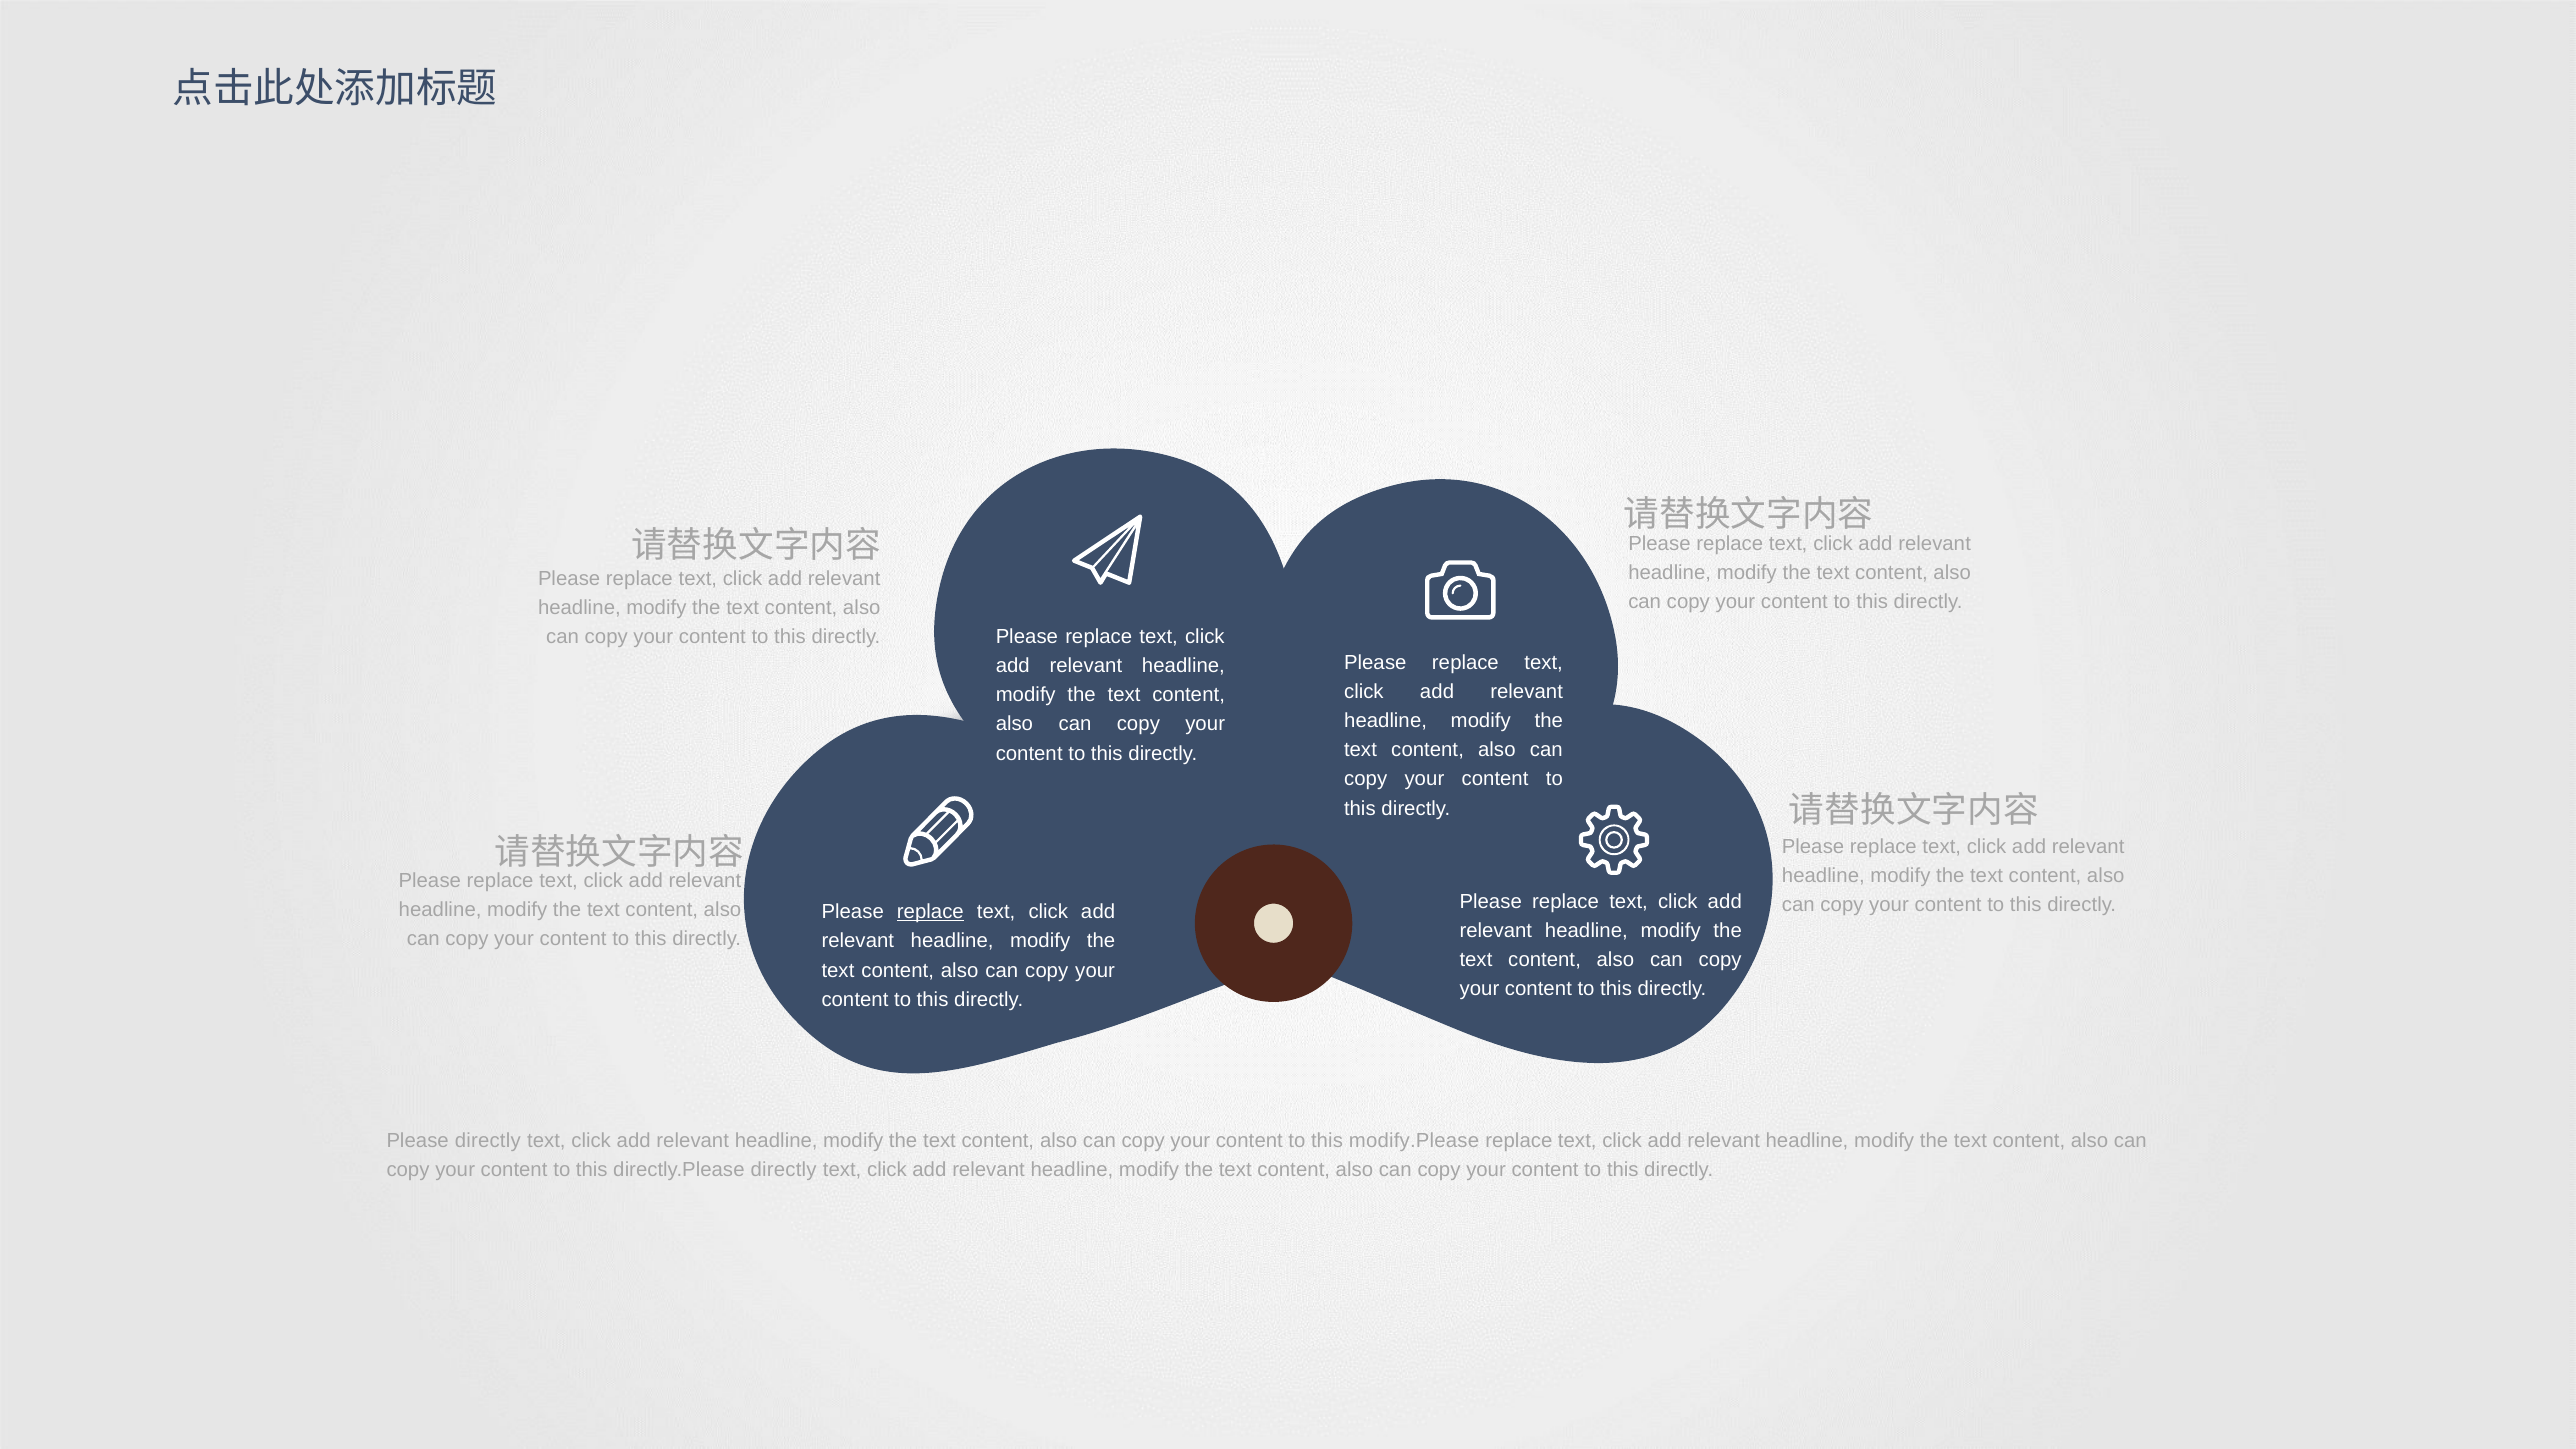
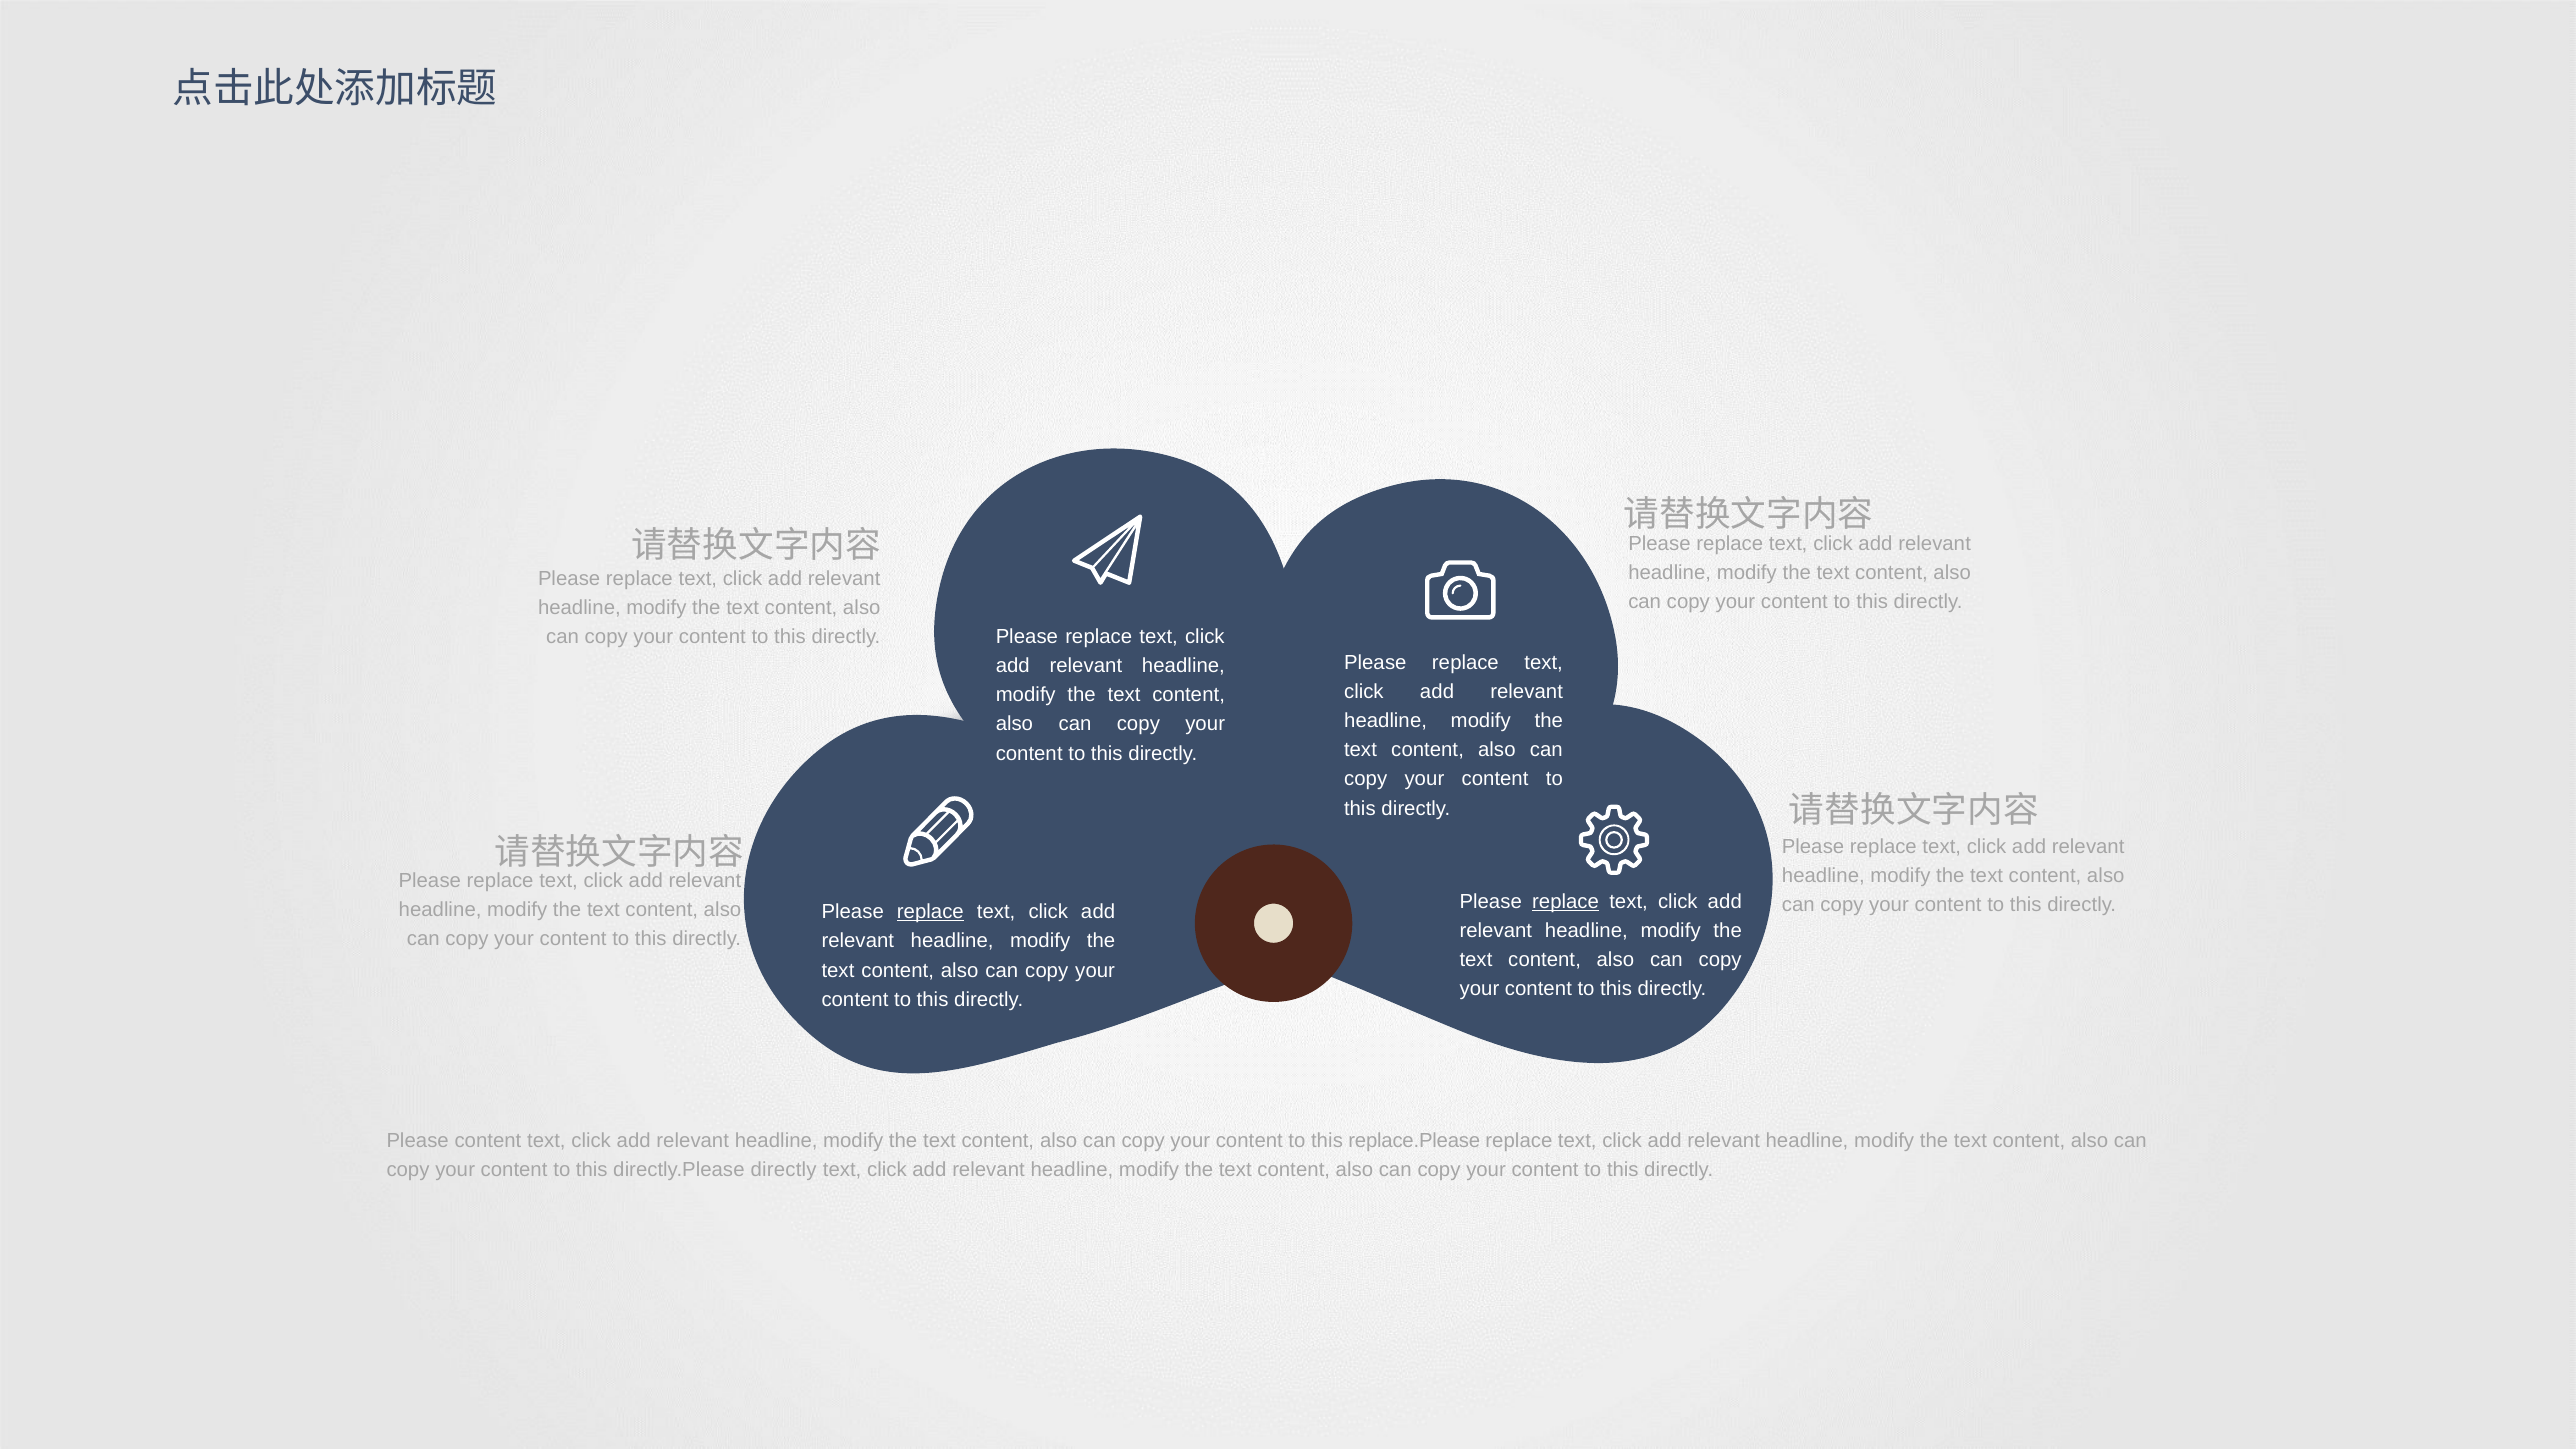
replace underline: none -> present (1566, 901)
Please directly: directly -> content (488, 1140)
modify.Please: modify.Please -> replace.Please (1414, 1140)
